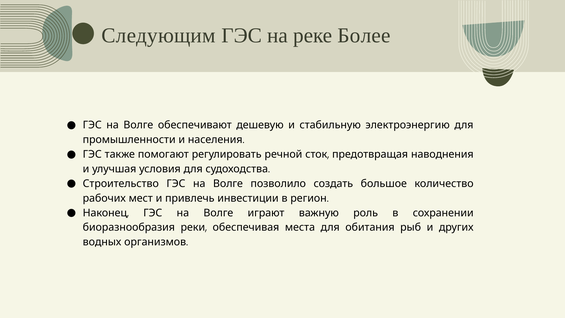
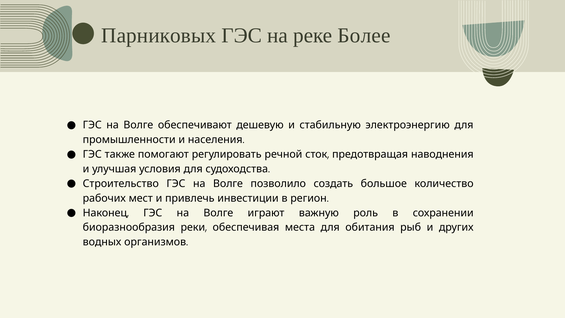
Следующим: Следующим -> Парниковых (159, 36)
